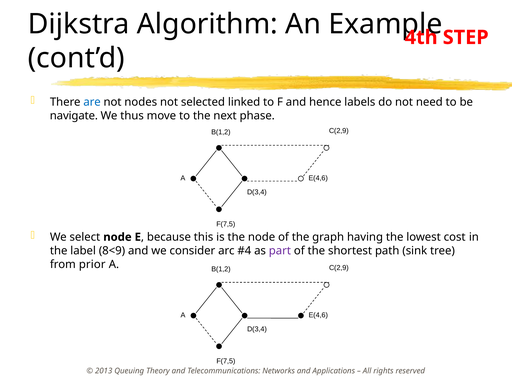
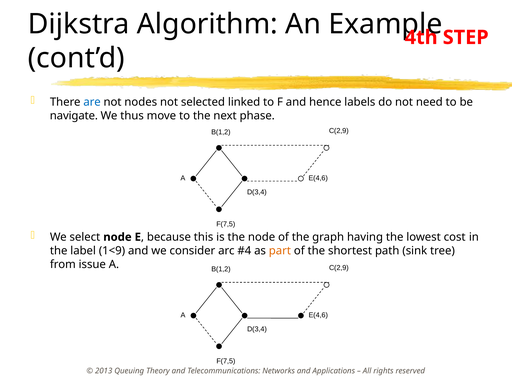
8<9: 8<9 -> 1<9 (112, 251)
part colour: purple -> orange (280, 251)
prior: prior -> issue (92, 264)
